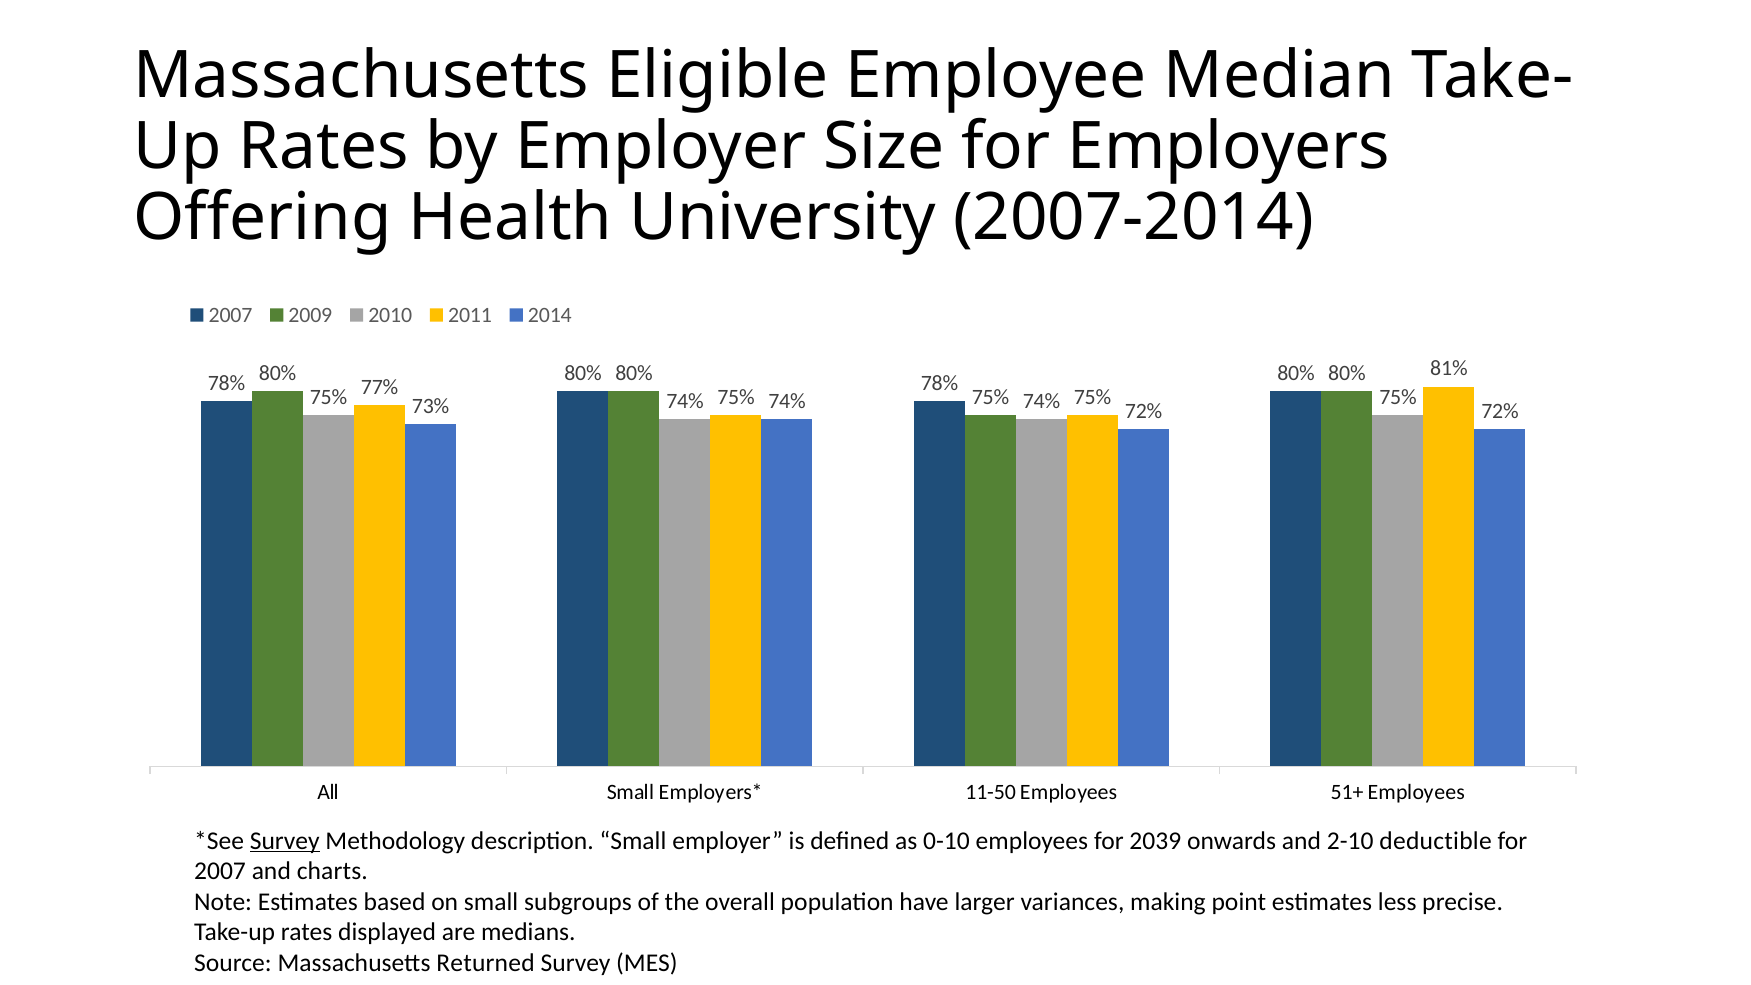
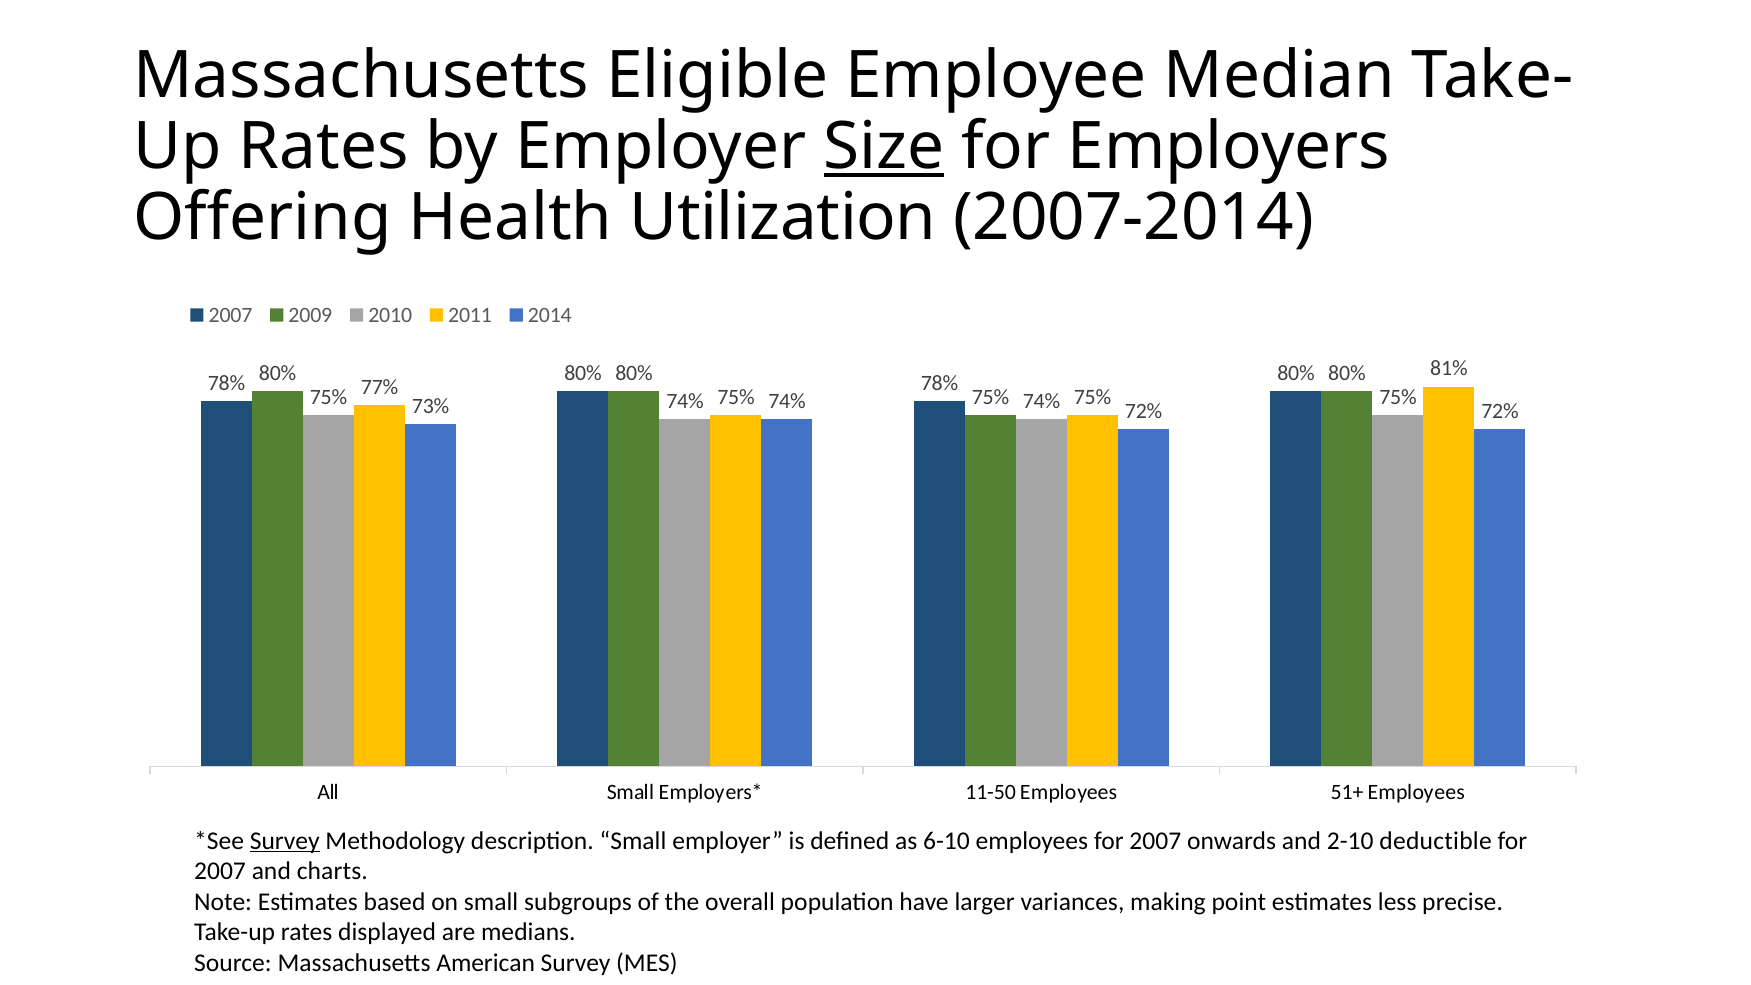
Size underline: none -> present (884, 147)
University: University -> Utilization (783, 218)
0-10: 0-10 -> 6-10 (946, 841)
employees for 2039: 2039 -> 2007 (1155, 841)
Returned: Returned -> American (486, 963)
